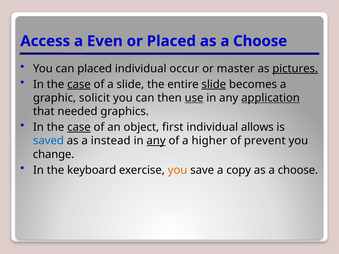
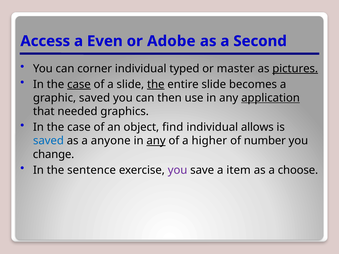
or Placed: Placed -> Adobe (171, 41)
Choose: Choose -> Second (260, 41)
can placed: placed -> corner (95, 69)
occur: occur -> typed (184, 69)
the underline: none -> present (156, 84)
slide underline: present -> none (214, 84)
graphic solicit: solicit -> saved (95, 98)
use underline: present -> none (194, 98)
case underline: present -> none (79, 127)
first: first -> find (173, 127)
instead: instead -> anyone (111, 141)
prevent: prevent -> number (265, 141)
keyboard: keyboard -> sentence (92, 170)
you colour: orange -> purple (178, 170)
copy: copy -> item (239, 170)
